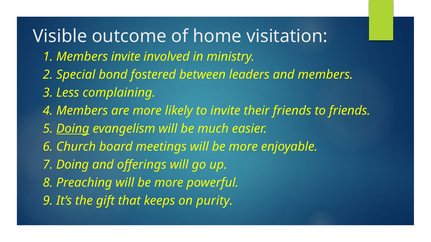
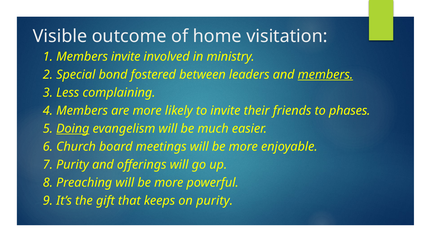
members underline: none -> present (325, 75)
to friends: friends -> phases (350, 111)
7 Doing: Doing -> Purity (73, 165)
